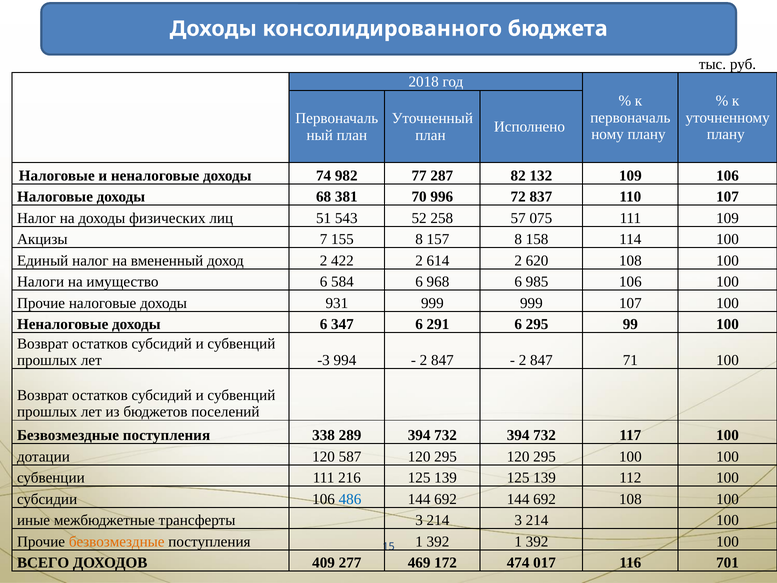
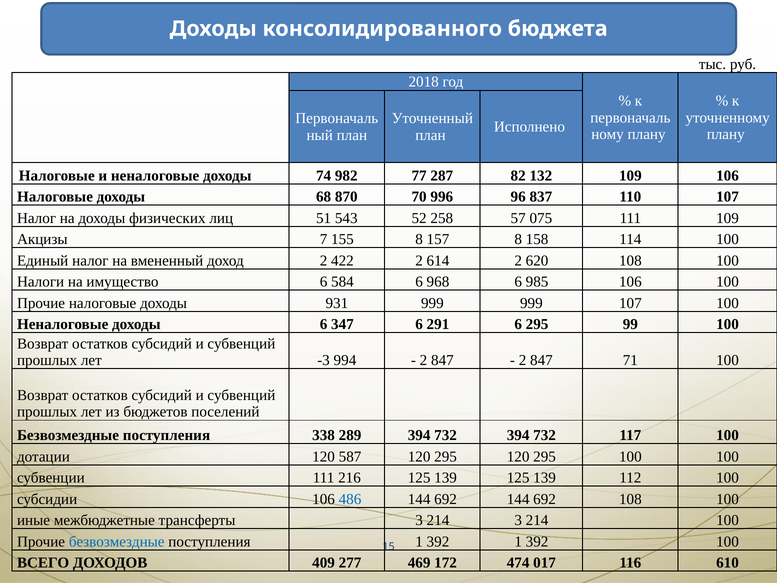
381: 381 -> 870 (346, 197)
72: 72 -> 96 (518, 197)
безвозмездные colour: orange -> blue (117, 541)
701: 701 -> 610 (728, 563)
